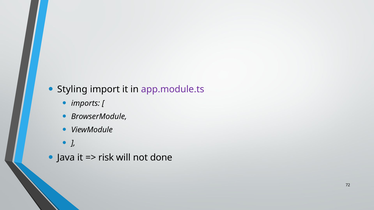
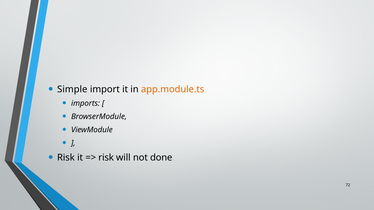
Styling: Styling -> Simple (72, 89)
app.module.ts colour: purple -> orange (173, 89)
Java: Java -> Risk (66, 158)
